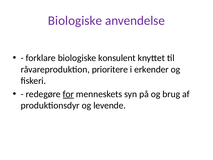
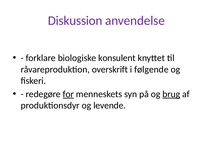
Biologiske: Biologiske -> Diskussion (75, 21)
prioritere: prioritere -> overskrift (110, 69)
erkender: erkender -> følgende (151, 69)
brug underline: none -> present (171, 94)
